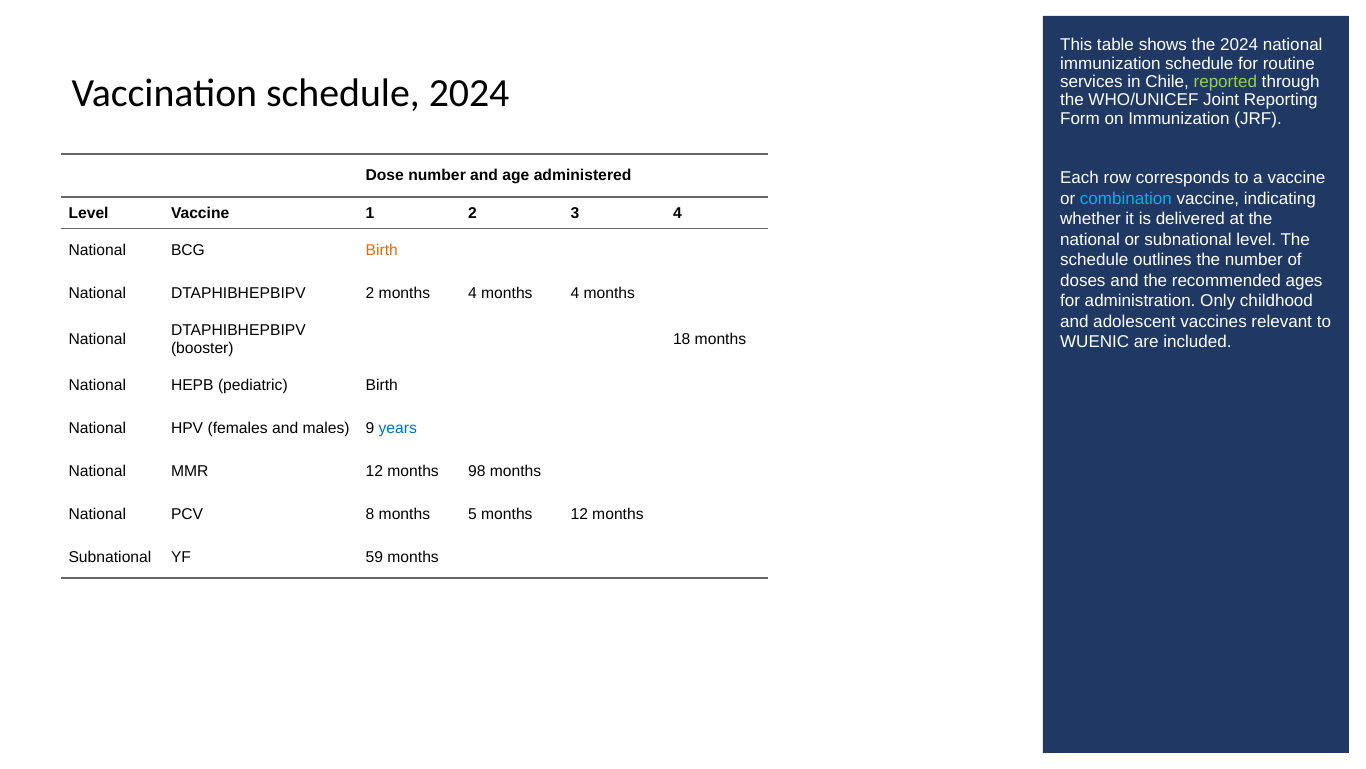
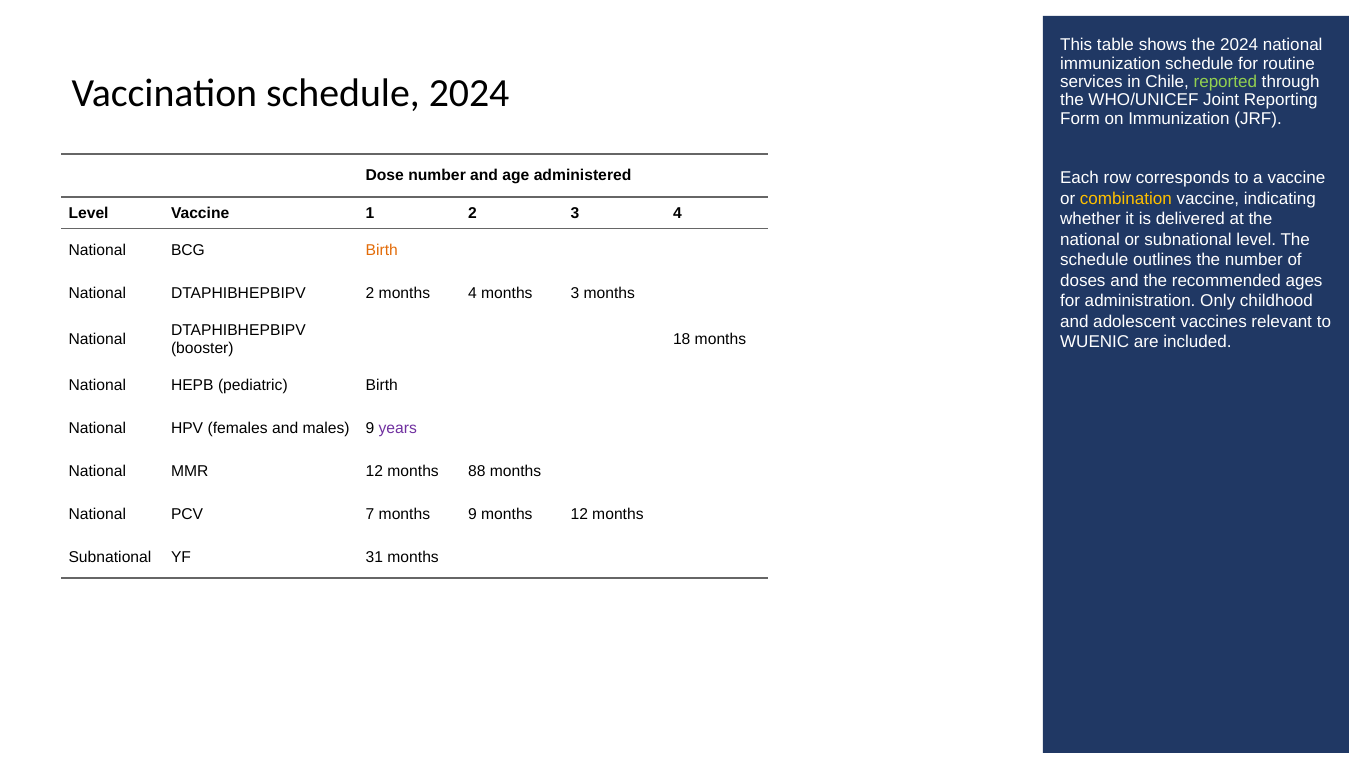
combination colour: light blue -> yellow (1126, 198)
4 months 4: 4 -> 3 (575, 293)
years colour: blue -> purple (398, 428)
98: 98 -> 88 (477, 471)
8: 8 -> 7 (370, 514)
months 5: 5 -> 9 (472, 514)
59: 59 -> 31 (374, 557)
